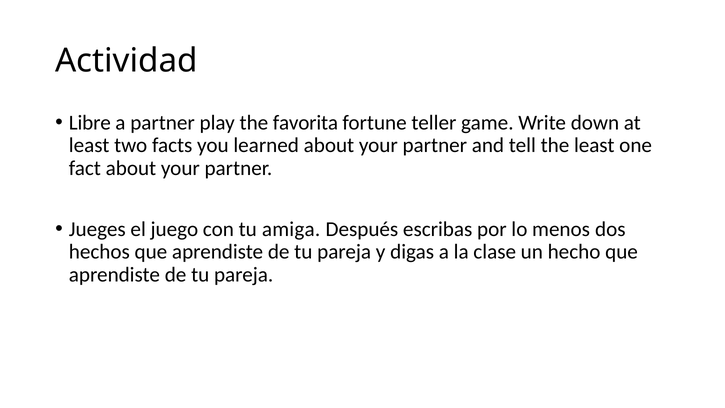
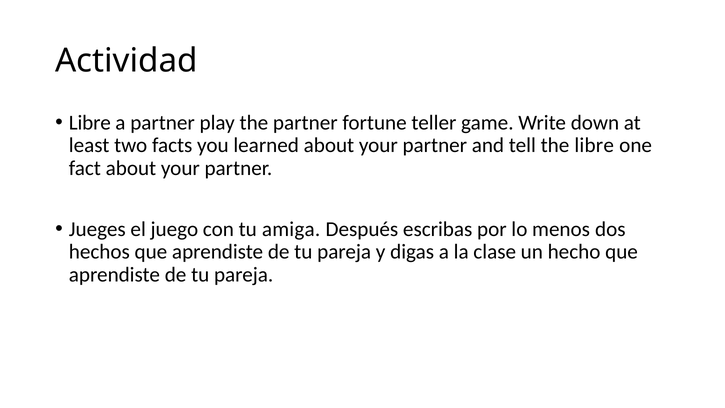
the favorita: favorita -> partner (305, 123)
the least: least -> libre (594, 145)
